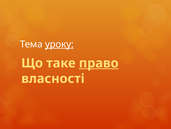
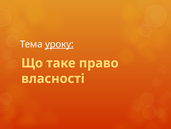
право underline: present -> none (99, 63)
